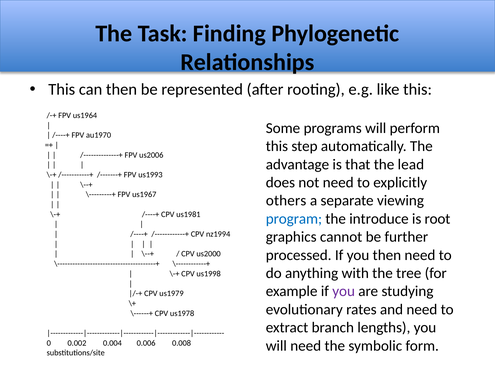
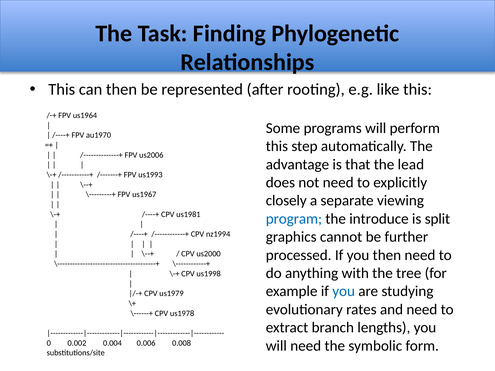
others: others -> closely (286, 201)
root: root -> split (437, 219)
you colour: purple -> blue (344, 292)
